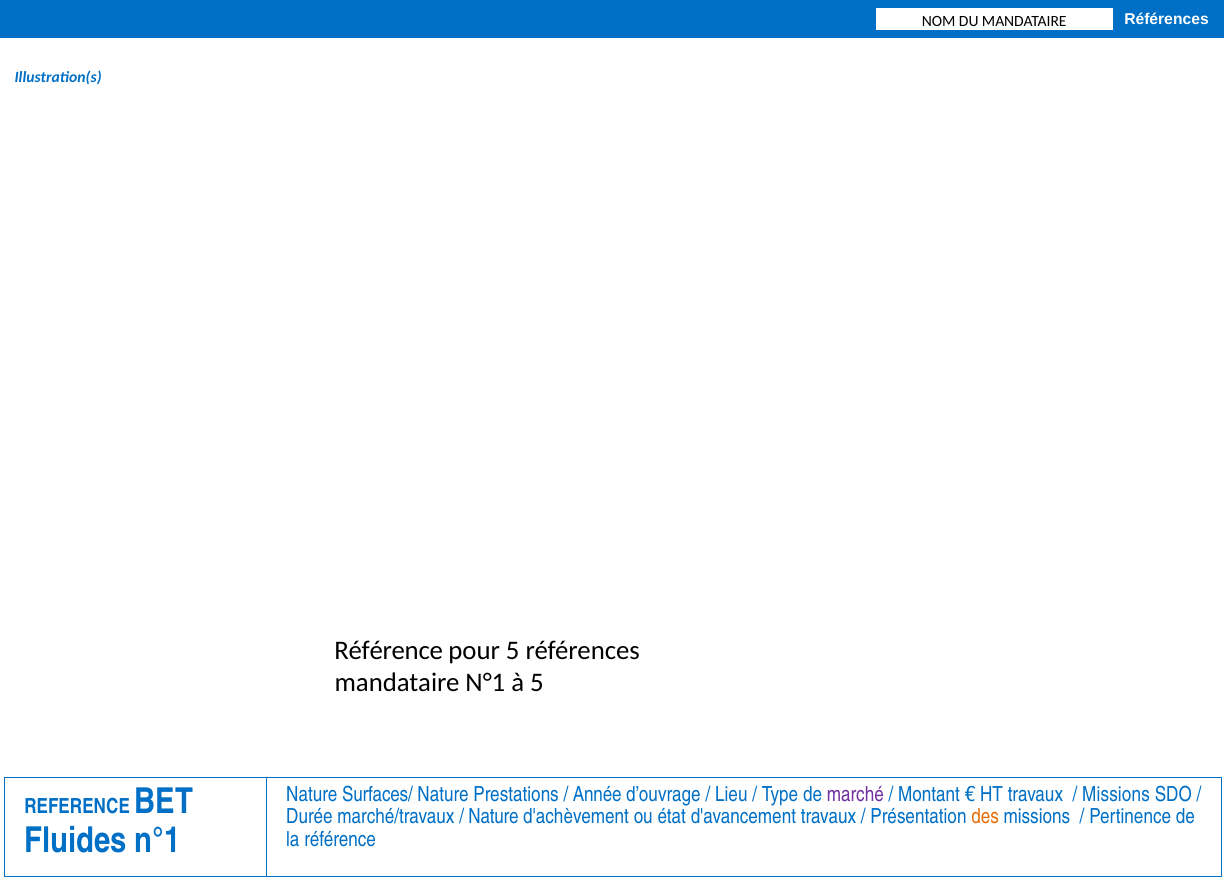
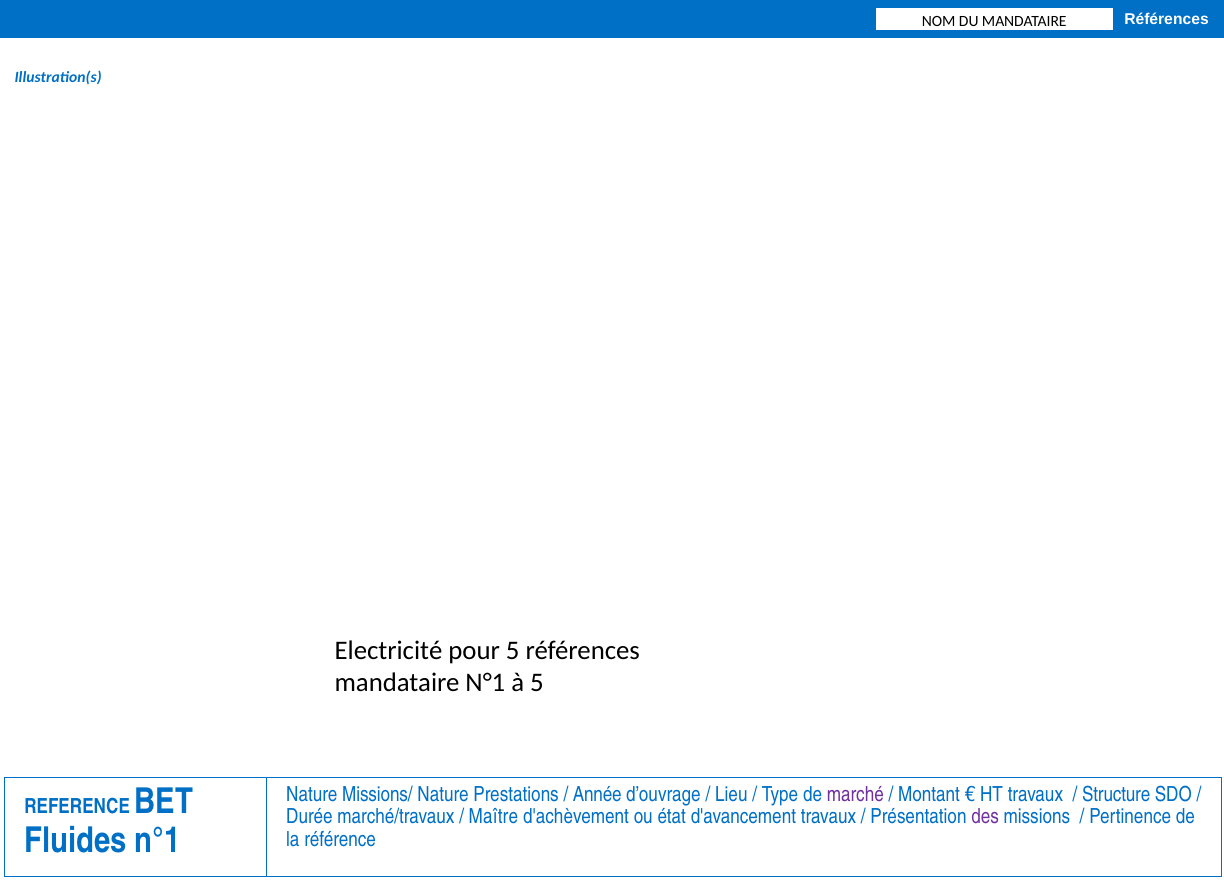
Référence: Référence -> Electricité (389, 651)
Surfaces/: Surfaces/ -> Missions/ (377, 795)
Missions: Missions -> Structure (1116, 795)
Nature: Nature -> Maître (493, 817)
des colour: orange -> purple (985, 817)
